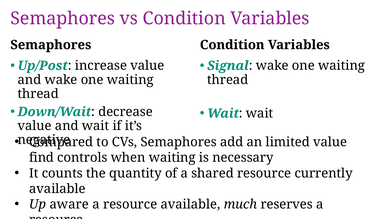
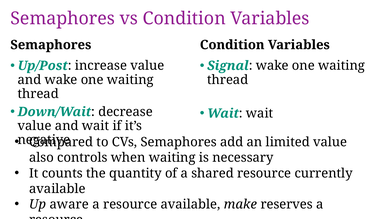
find: find -> also (41, 158)
much: much -> make (240, 204)
